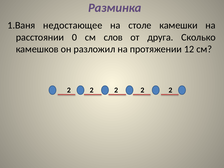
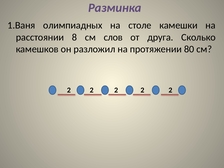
недостающее: недостающее -> олимпиадных (73, 25)
0: 0 -> 8 (75, 37)
12: 12 -> 80 (189, 49)
